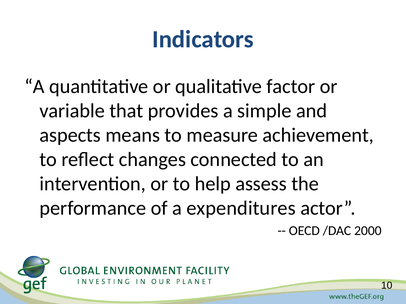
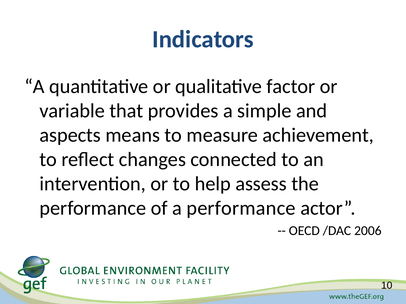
a expenditures: expenditures -> performance (241, 208)
2000: 2000 -> 2006 (368, 231)
